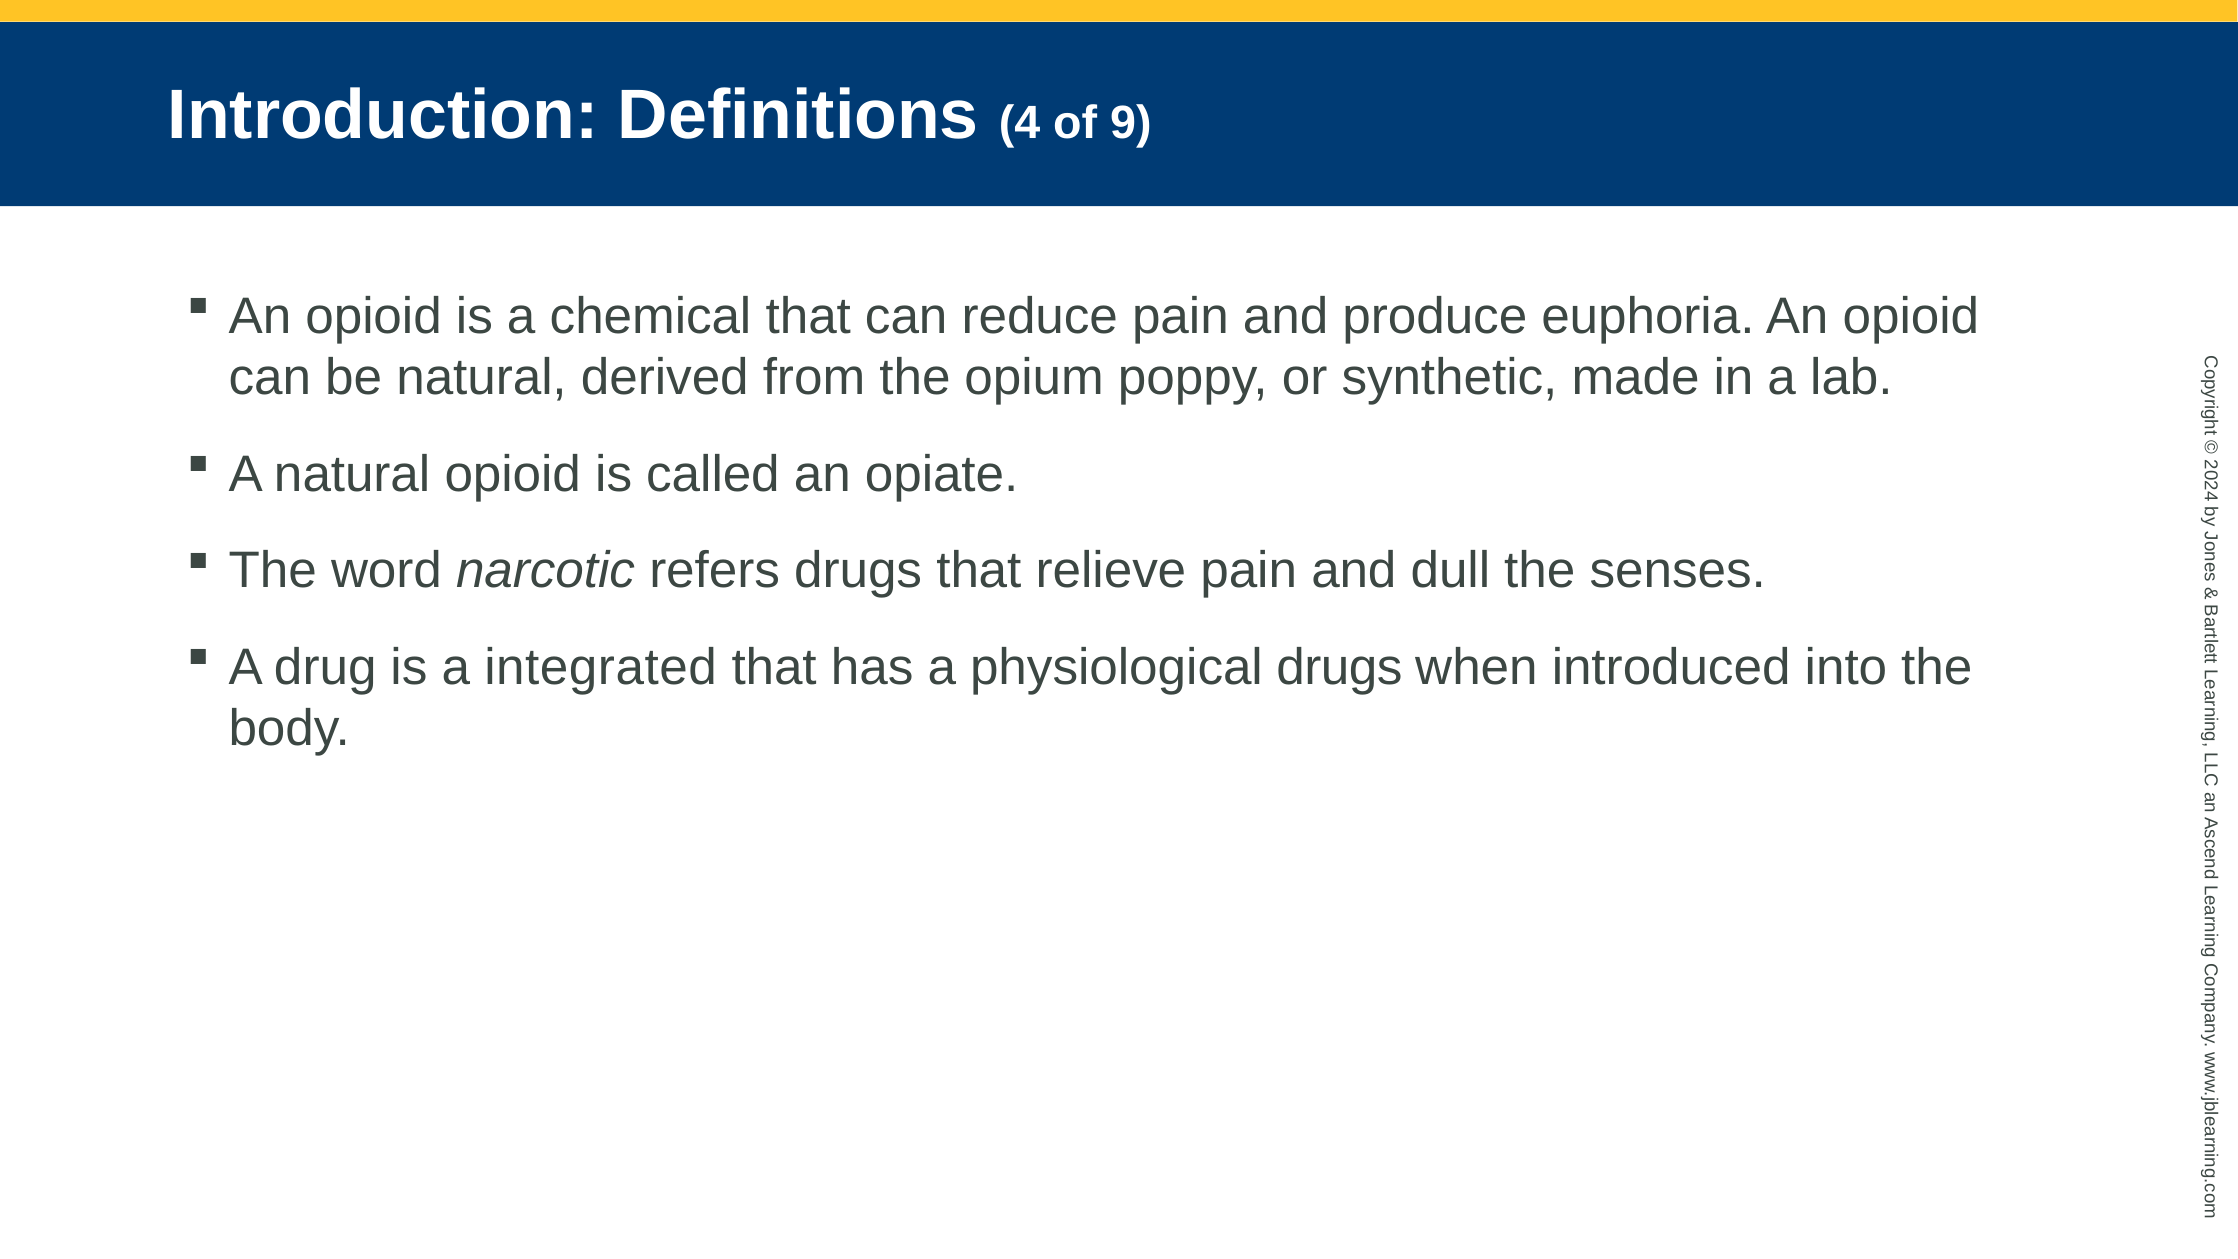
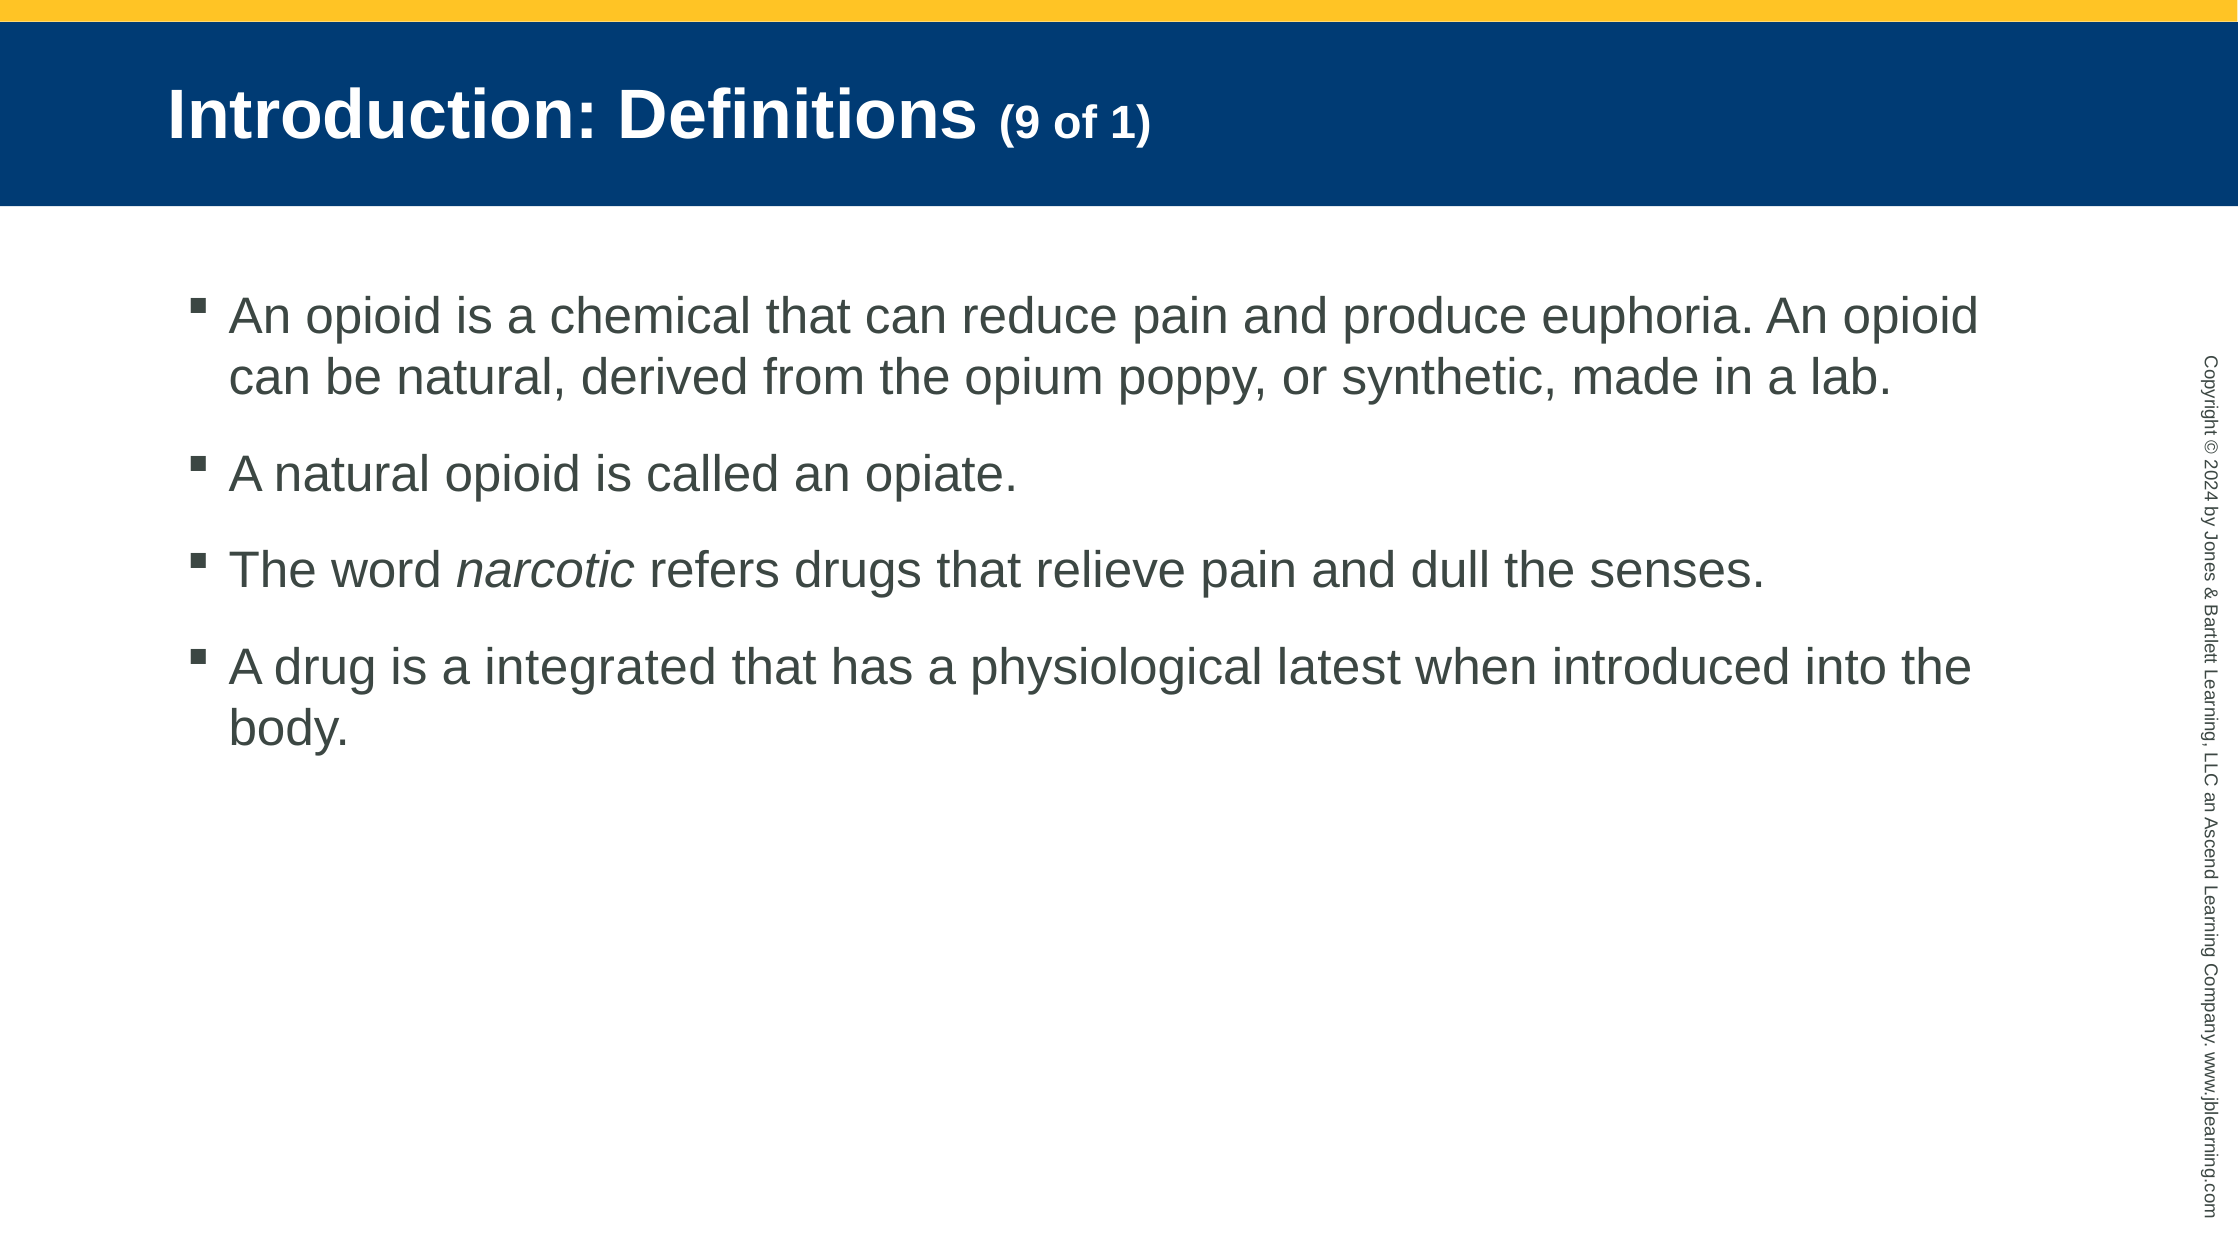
Definitions 4: 4 -> 9 (1020, 123)
9: 9 -> 1 (1131, 123)
physiological drugs: drugs -> latest (1339, 667)
